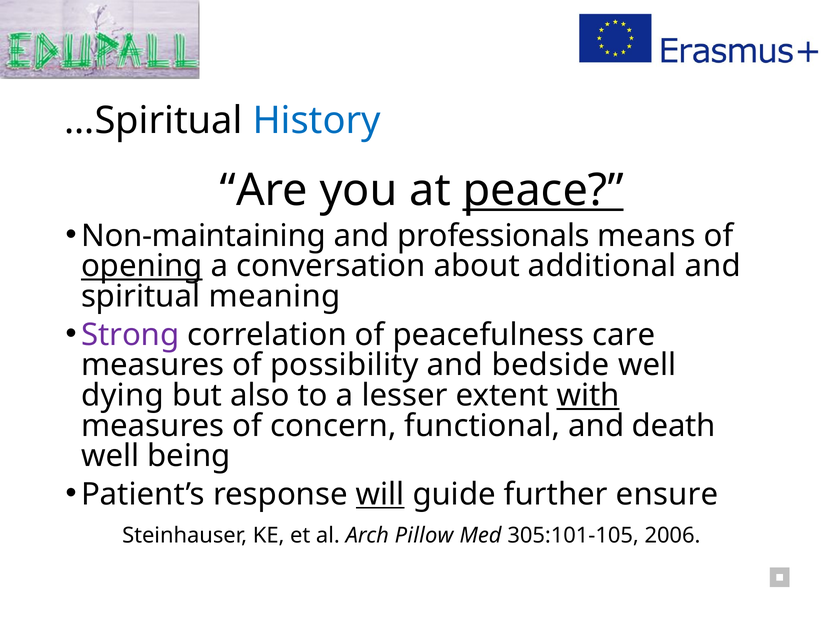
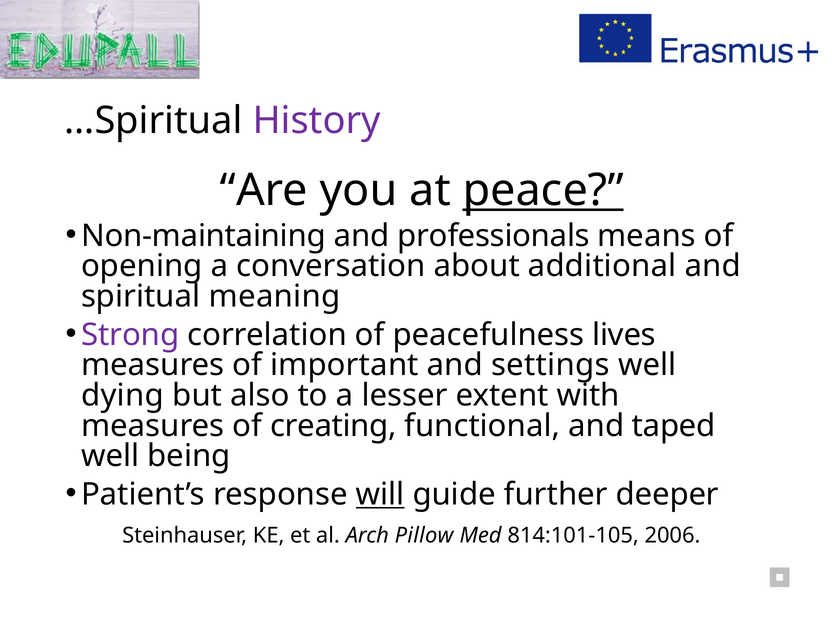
History colour: blue -> purple (317, 121)
opening underline: present -> none (142, 266)
care: care -> lives (624, 335)
possibility: possibility -> important (344, 365)
bedside: bedside -> settings (550, 365)
with underline: present -> none (588, 395)
concern: concern -> creating (333, 426)
death: death -> taped (674, 426)
ensure: ensure -> deeper (667, 494)
305:101-105: 305:101-105 -> 814:101-105 (573, 536)
